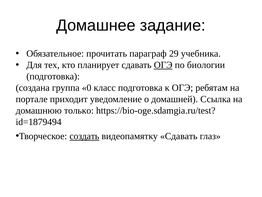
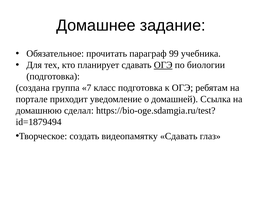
29: 29 -> 99 (174, 53)
0: 0 -> 7 (87, 88)
только: только -> сделал (79, 110)
создать underline: present -> none (84, 136)
